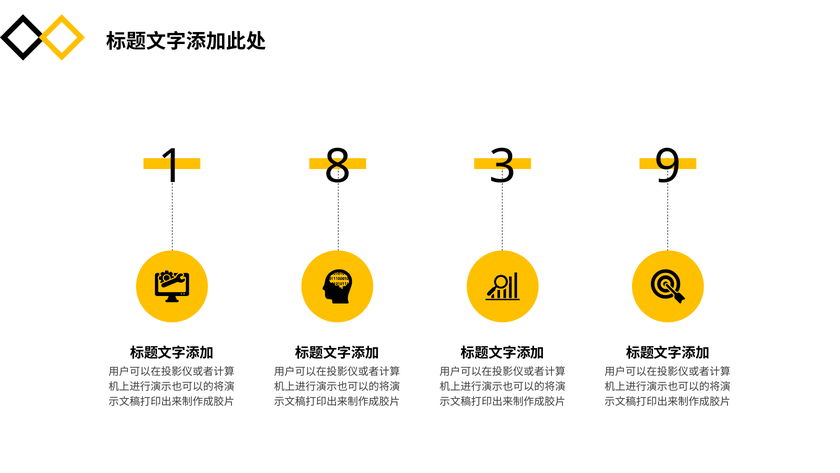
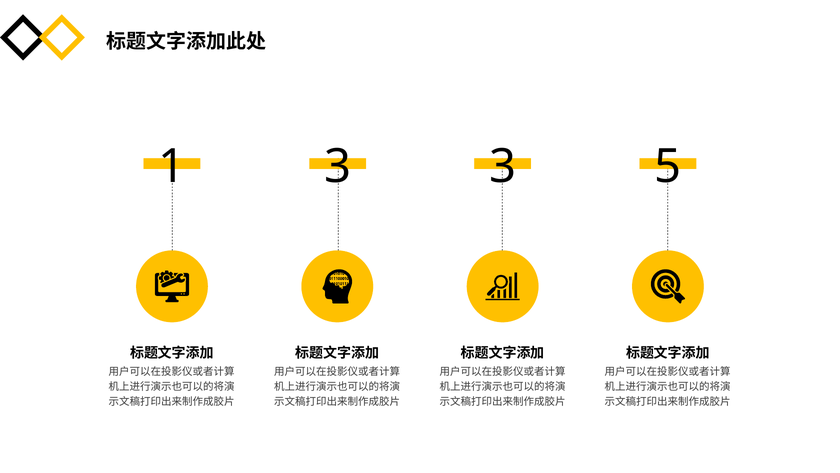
1 8: 8 -> 3 (338, 167)
9: 9 -> 5 (668, 167)
